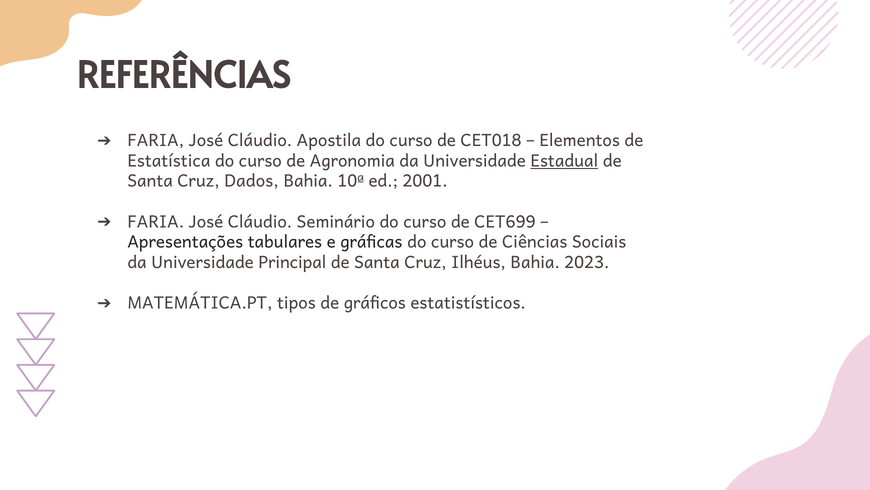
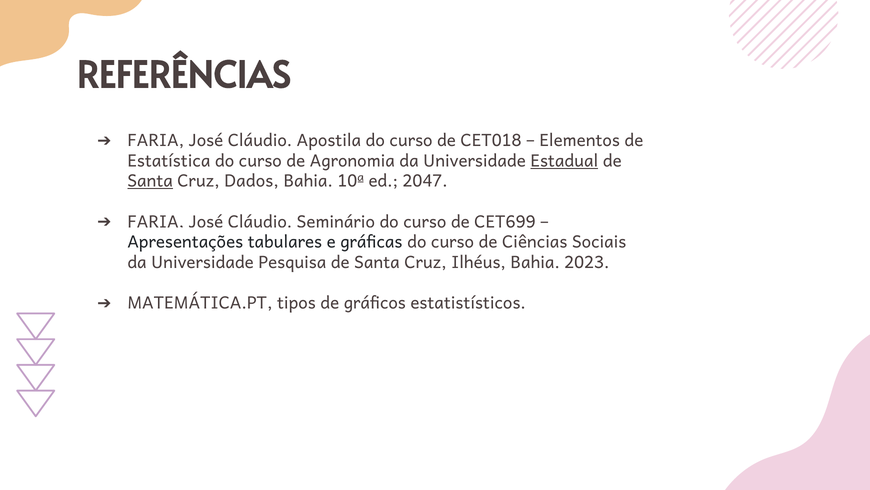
Santa underline: none -> present (150, 181)
2001: 2001 -> 2047 (425, 181)
Principal: Principal -> Pesquisa (292, 262)
